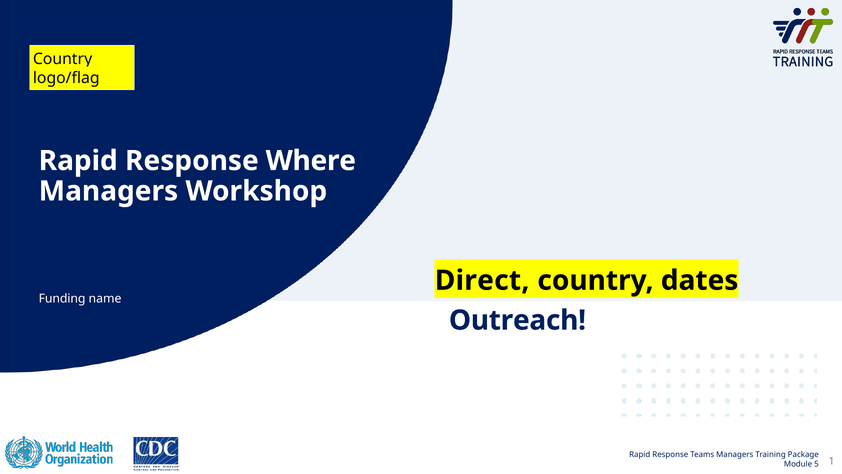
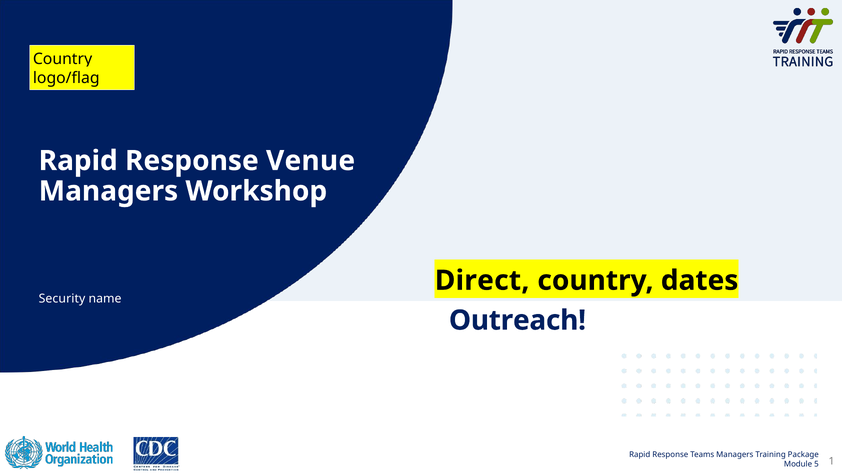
Where: Where -> Venue (311, 161)
Funding: Funding -> Security (62, 299)
